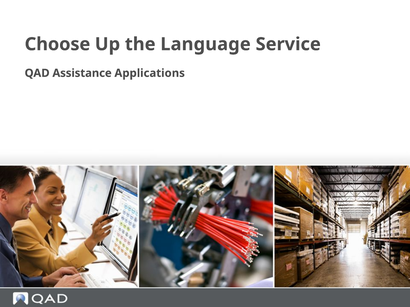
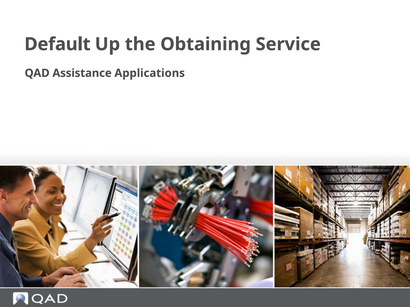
Choose: Choose -> Default (57, 44)
Language: Language -> Obtaining (206, 44)
